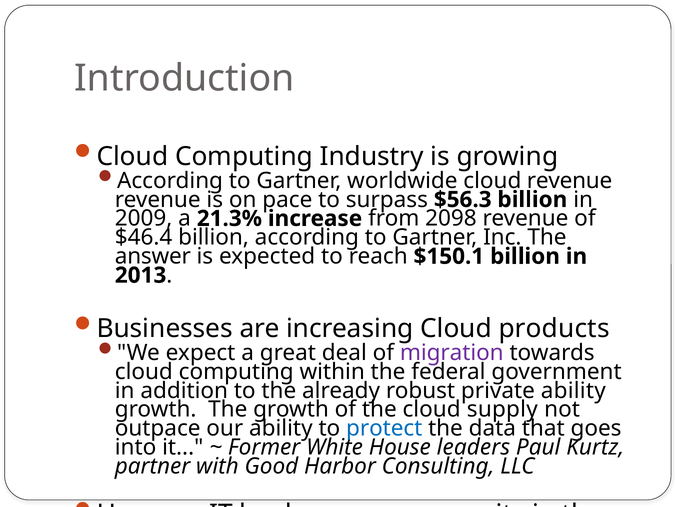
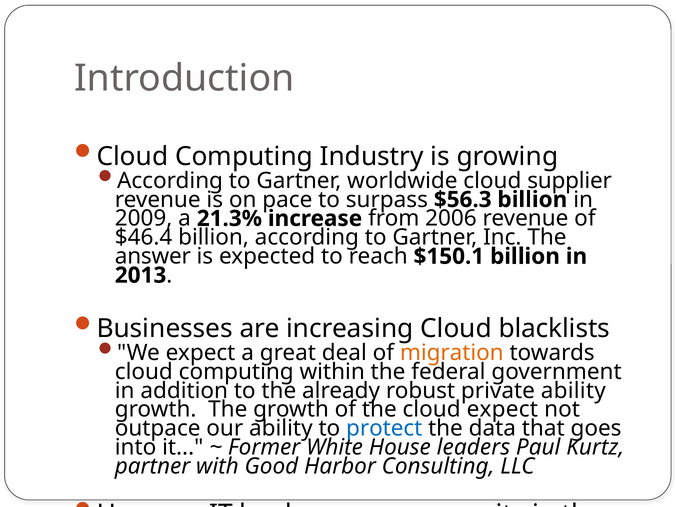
cloud revenue: revenue -> supplier (570, 181)
2098: 2098 -> 2006 (451, 219)
products: products -> blacklists (554, 328)
migration colour: purple -> orange (452, 353)
cloud supply: supply -> expect (502, 409)
